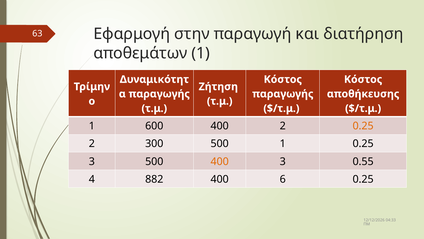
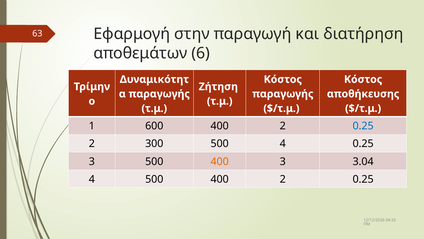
αποθεμάτων 1: 1 -> 6 (201, 53)
0.25 colour: orange -> blue (363, 126)
500 1: 1 -> 4 (283, 144)
0.55: 0.55 -> 3.04 (363, 161)
4 882: 882 -> 500 (154, 179)
6: 6 -> 2 (283, 179)
